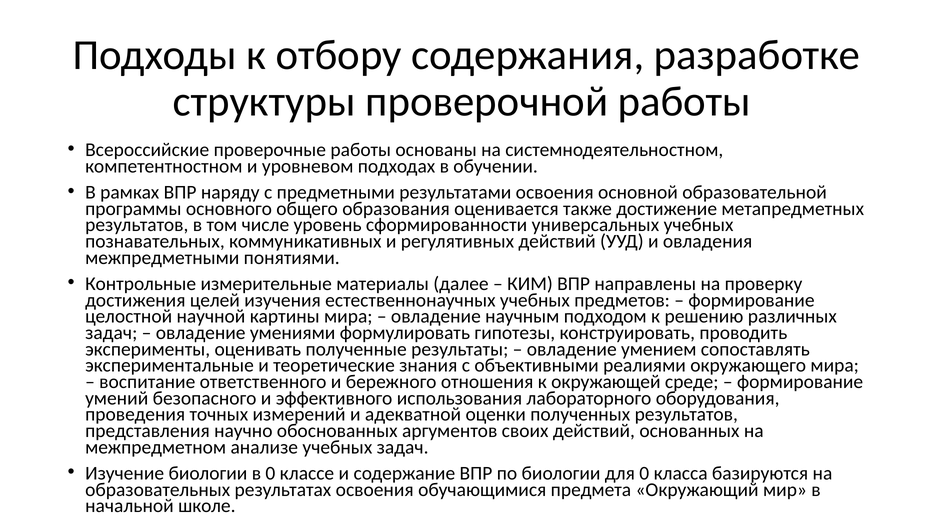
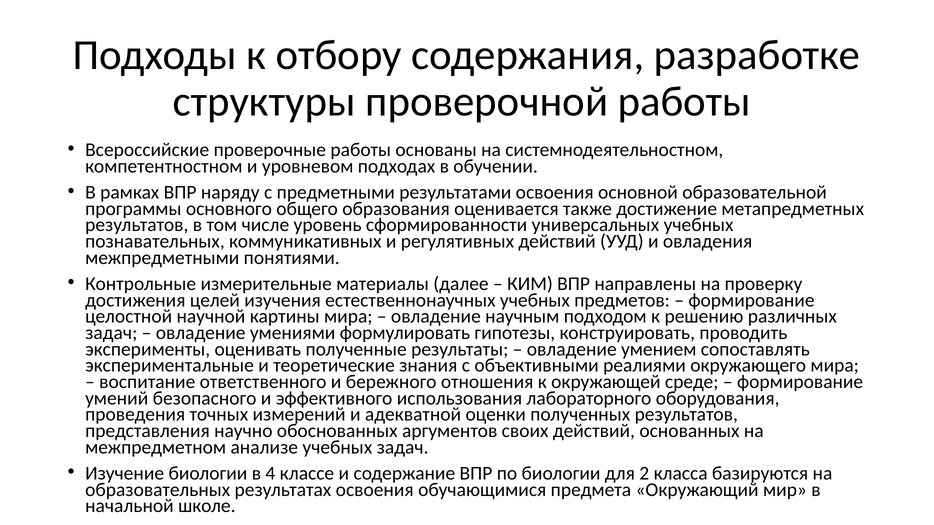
в 0: 0 -> 4 (270, 474)
для 0: 0 -> 2 (644, 474)
